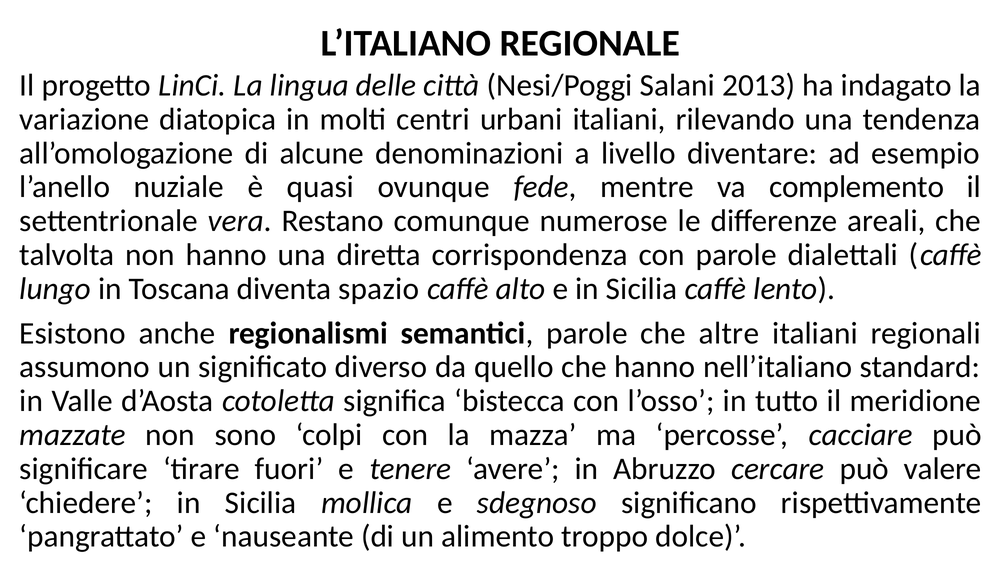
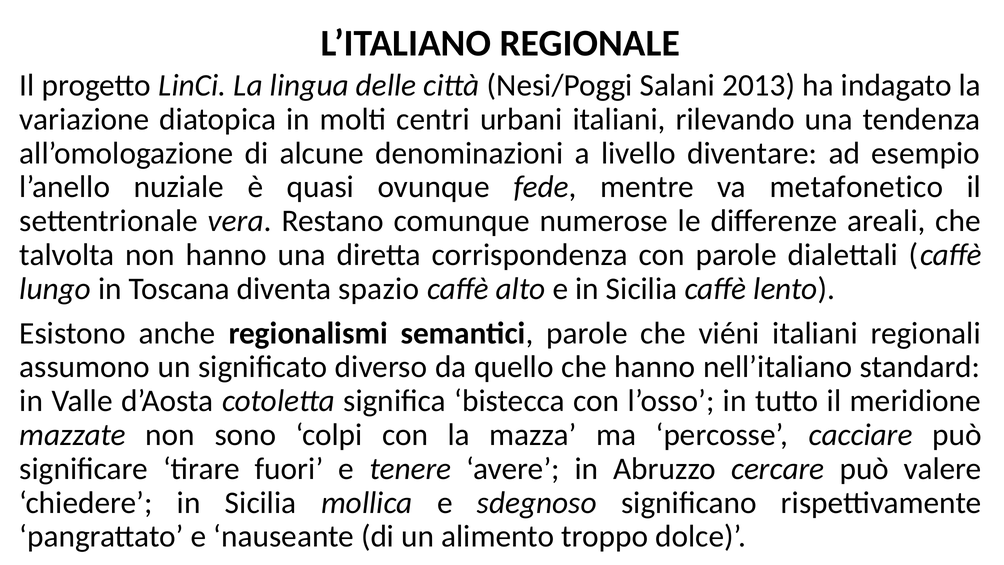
complemento: complemento -> metafonetico (856, 187)
altre: altre -> viéni (729, 333)
